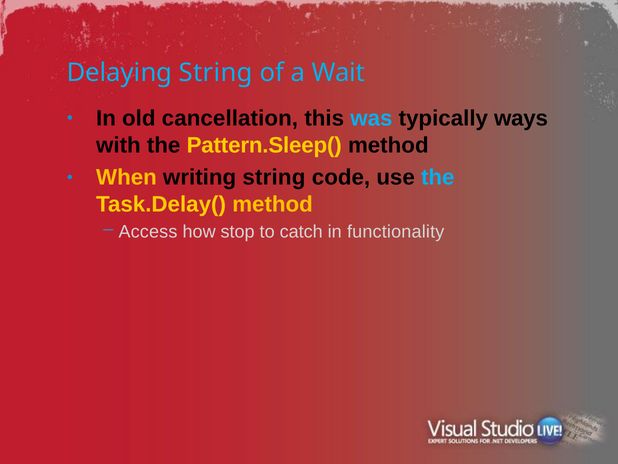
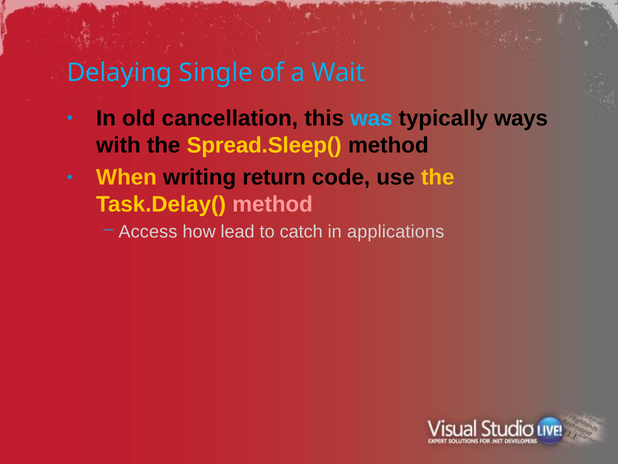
Delaying String: String -> Single (216, 73)
Pattern.Sleep(: Pattern.Sleep( -> Spread.Sleep( (264, 145)
writing string: string -> return (274, 177)
the colour: light blue -> yellow (438, 177)
method colour: yellow -> pink (273, 204)
stop: stop -> lead (238, 231)
functionality: functionality -> applications (396, 231)
